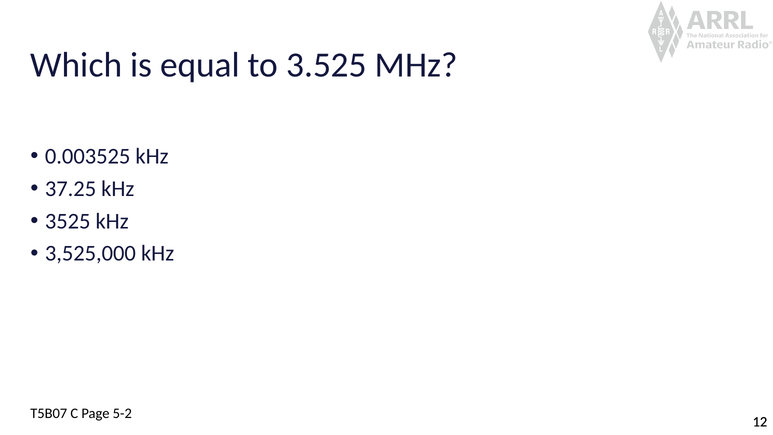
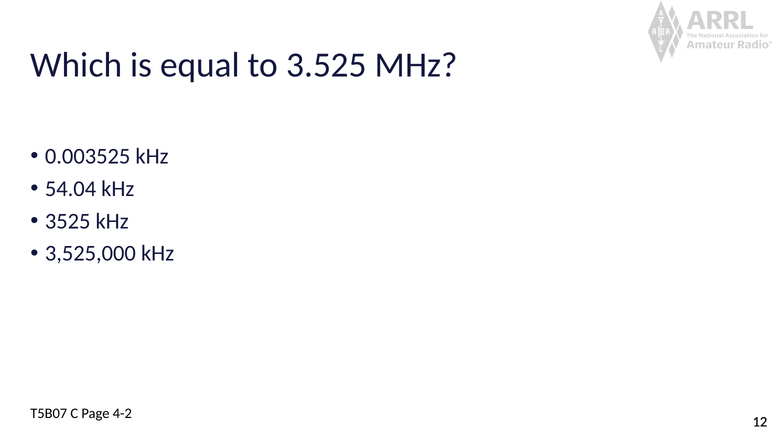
37.25: 37.25 -> 54.04 (71, 189)
5-2: 5-2 -> 4-2 (122, 413)
